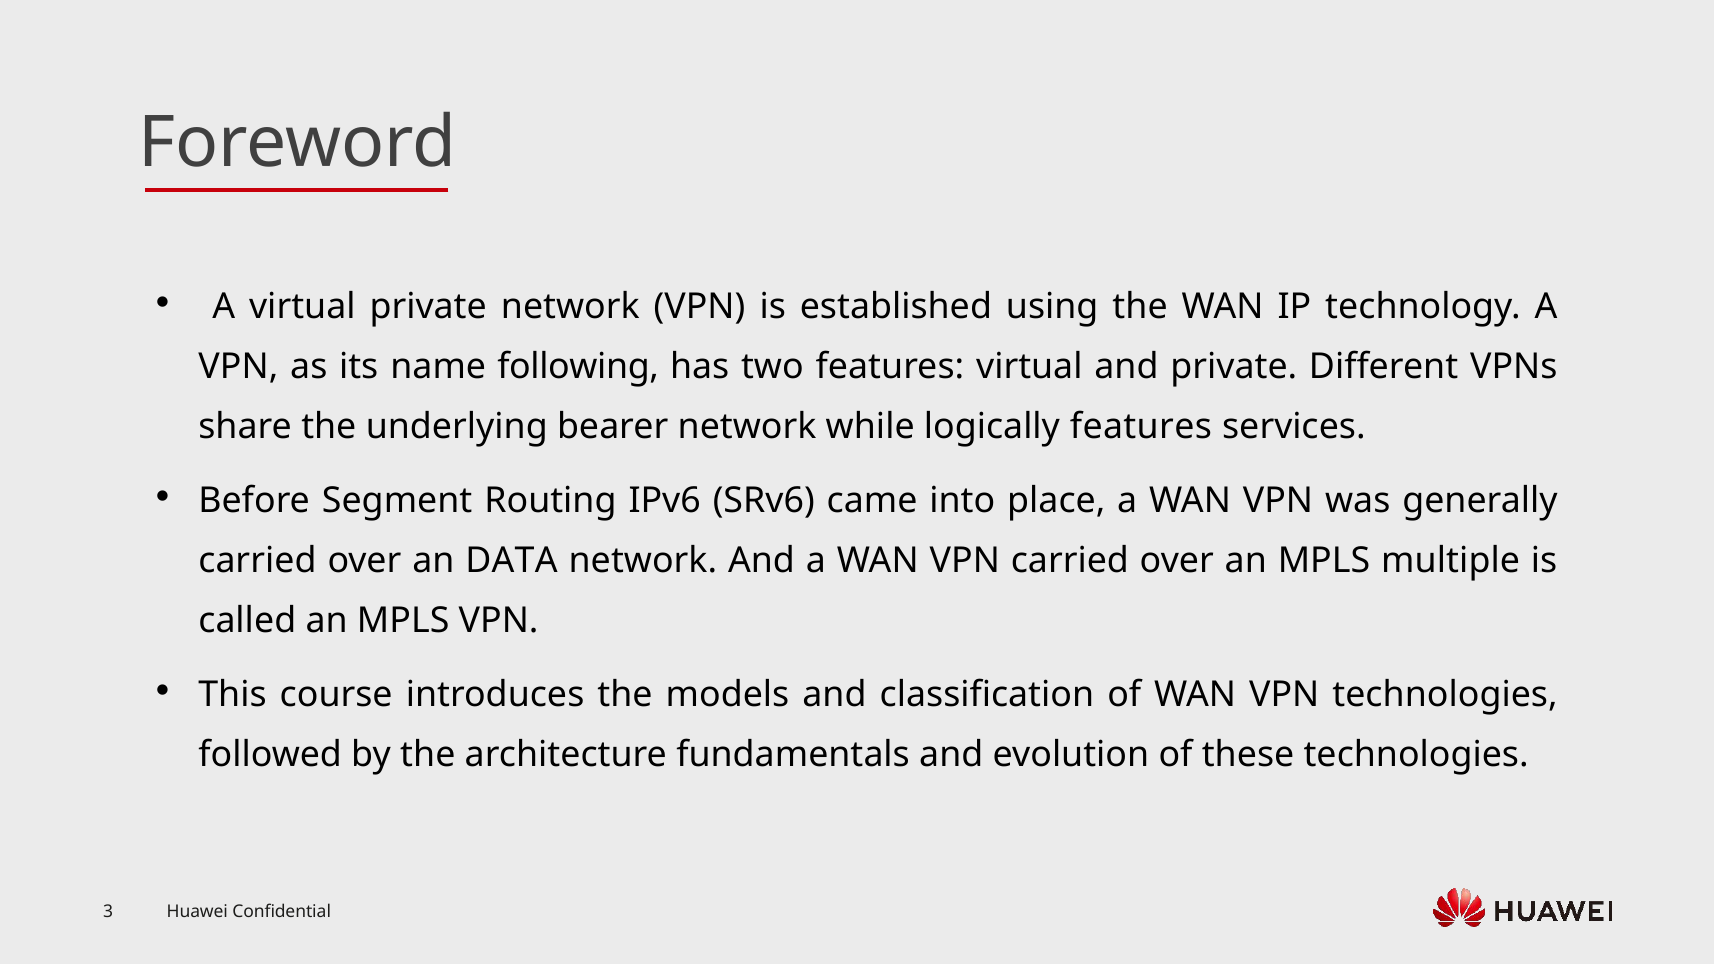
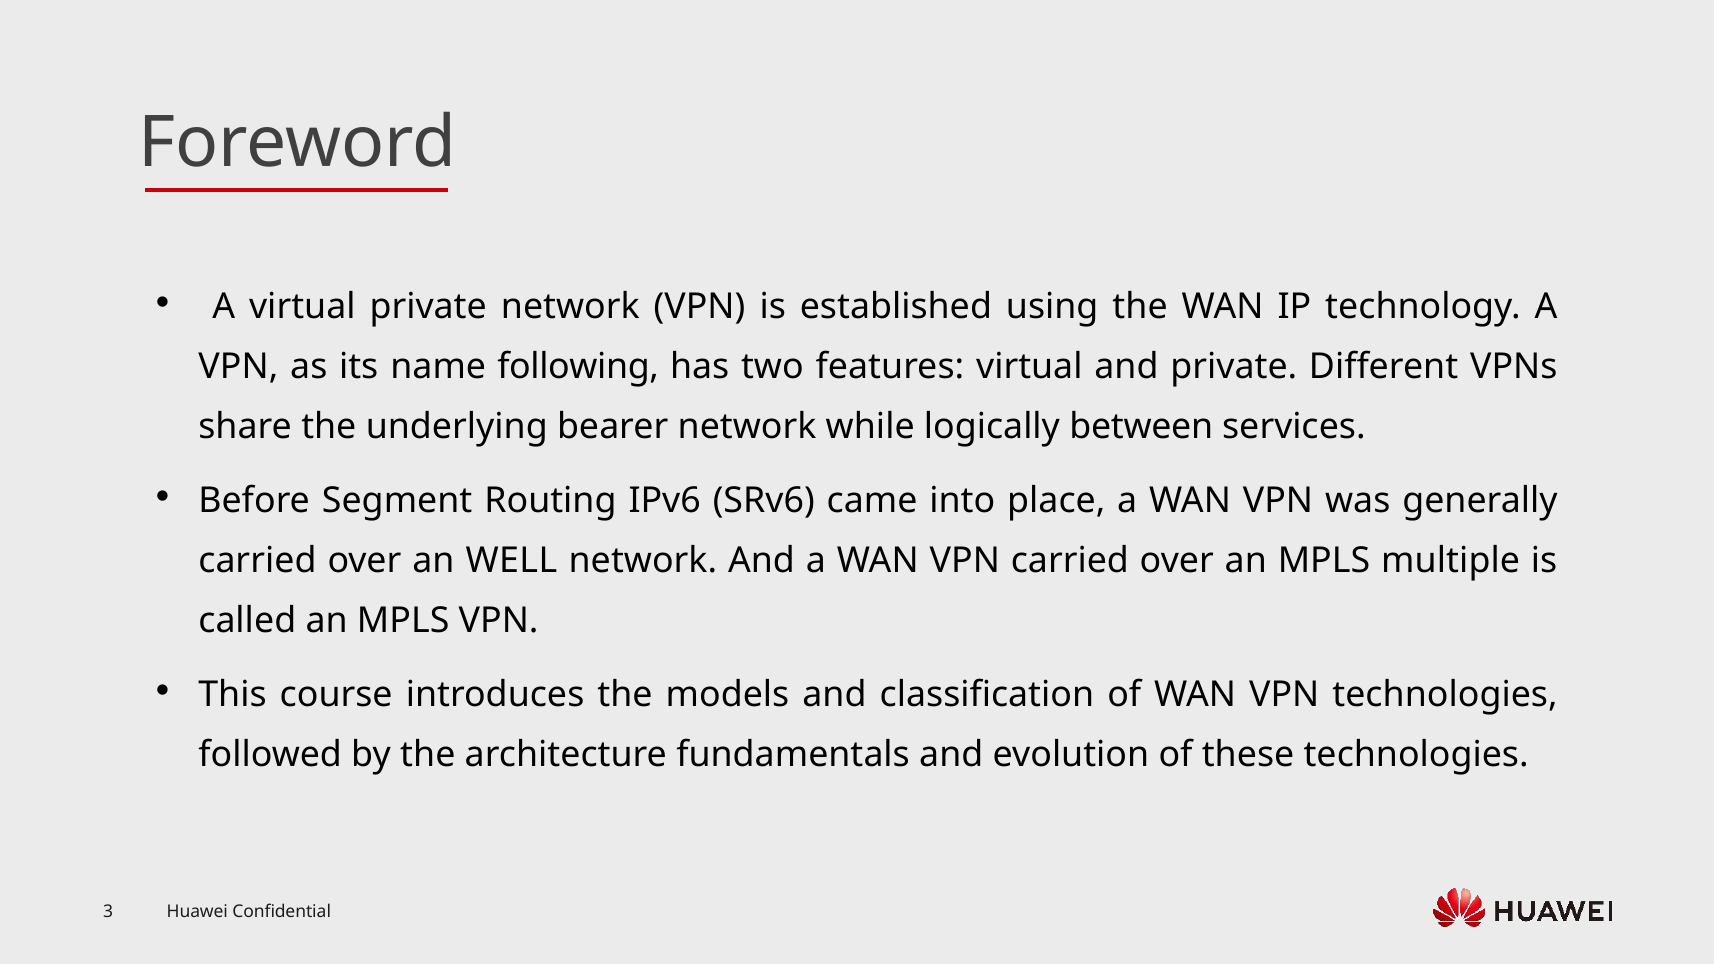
logically features: features -> between (1141, 427)
DATA: DATA -> WELL (511, 561)
